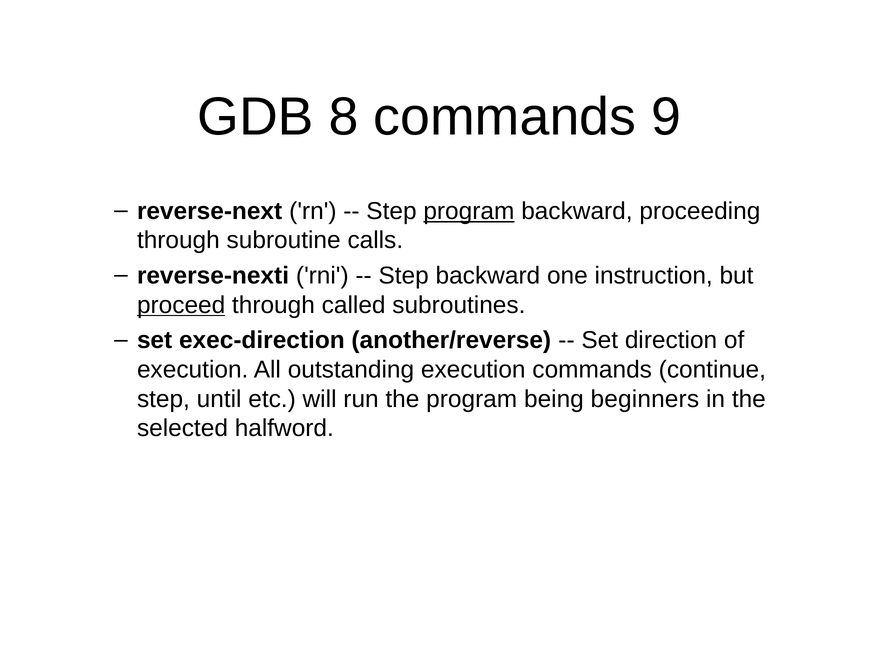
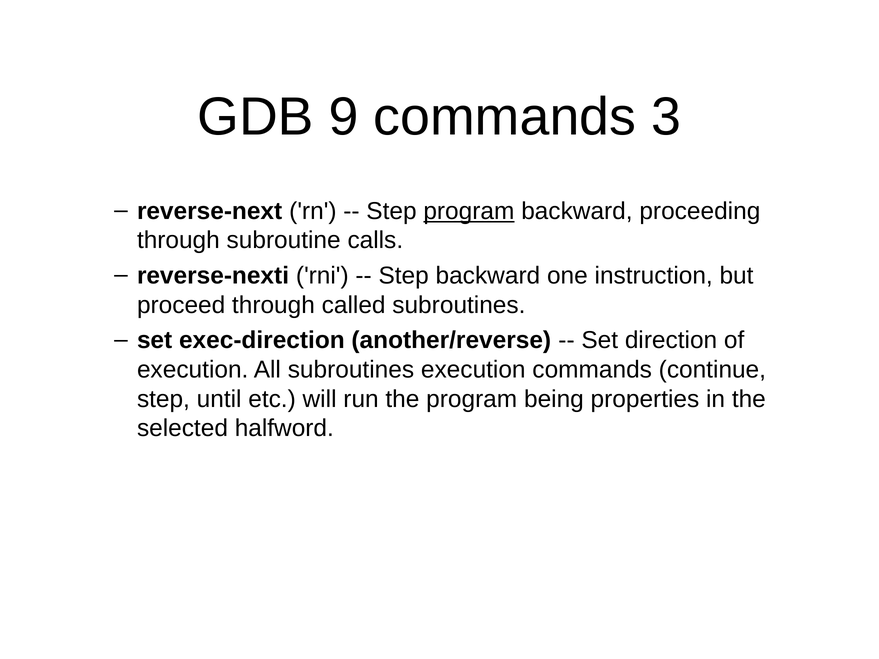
8: 8 -> 9 (344, 117)
9: 9 -> 3 (666, 117)
proceed underline: present -> none (181, 305)
All outstanding: outstanding -> subroutines (351, 370)
beginners: beginners -> properties (645, 399)
